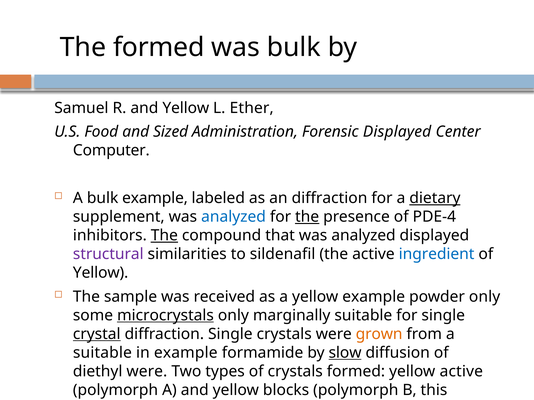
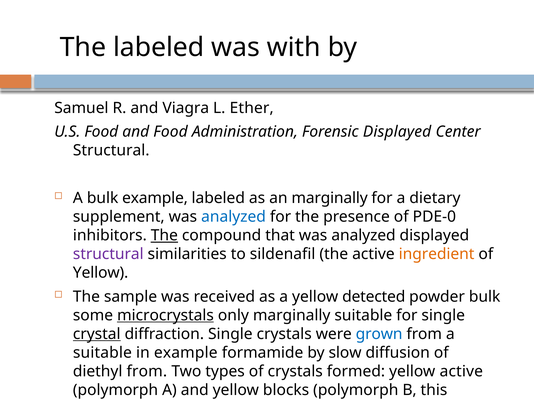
The formed: formed -> labeled (159, 47)
was bulk: bulk -> with (294, 47)
R and Yellow: Yellow -> Viagra (186, 108)
and Sized: Sized -> Food (171, 132)
Computer: Computer -> Structural (111, 151)
an diffraction: diffraction -> marginally (330, 198)
dietary underline: present -> none (435, 198)
the underline: present -> none (307, 217)
PDE-4: PDE-4 -> PDE-0 (434, 217)
ingredient colour: blue -> orange (437, 254)
yellow example: example -> detected (374, 297)
powder only: only -> bulk (485, 297)
grown colour: orange -> blue (379, 334)
slow underline: present -> none (345, 353)
diethyl were: were -> from (147, 372)
